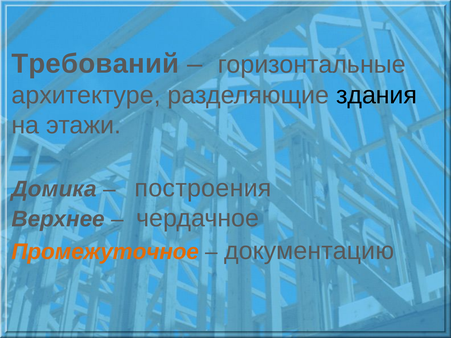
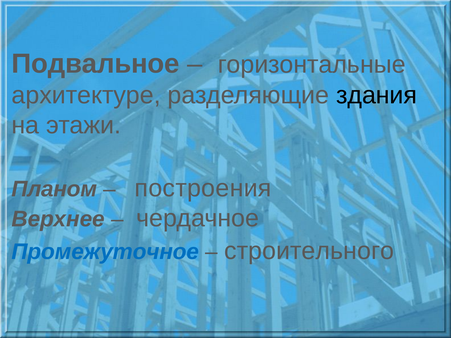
Требований: Требований -> Подвальное (96, 64)
Домика: Домика -> Планом (54, 189)
Промежуточное colour: orange -> blue (105, 252)
документацию: документацию -> строительного (309, 251)
